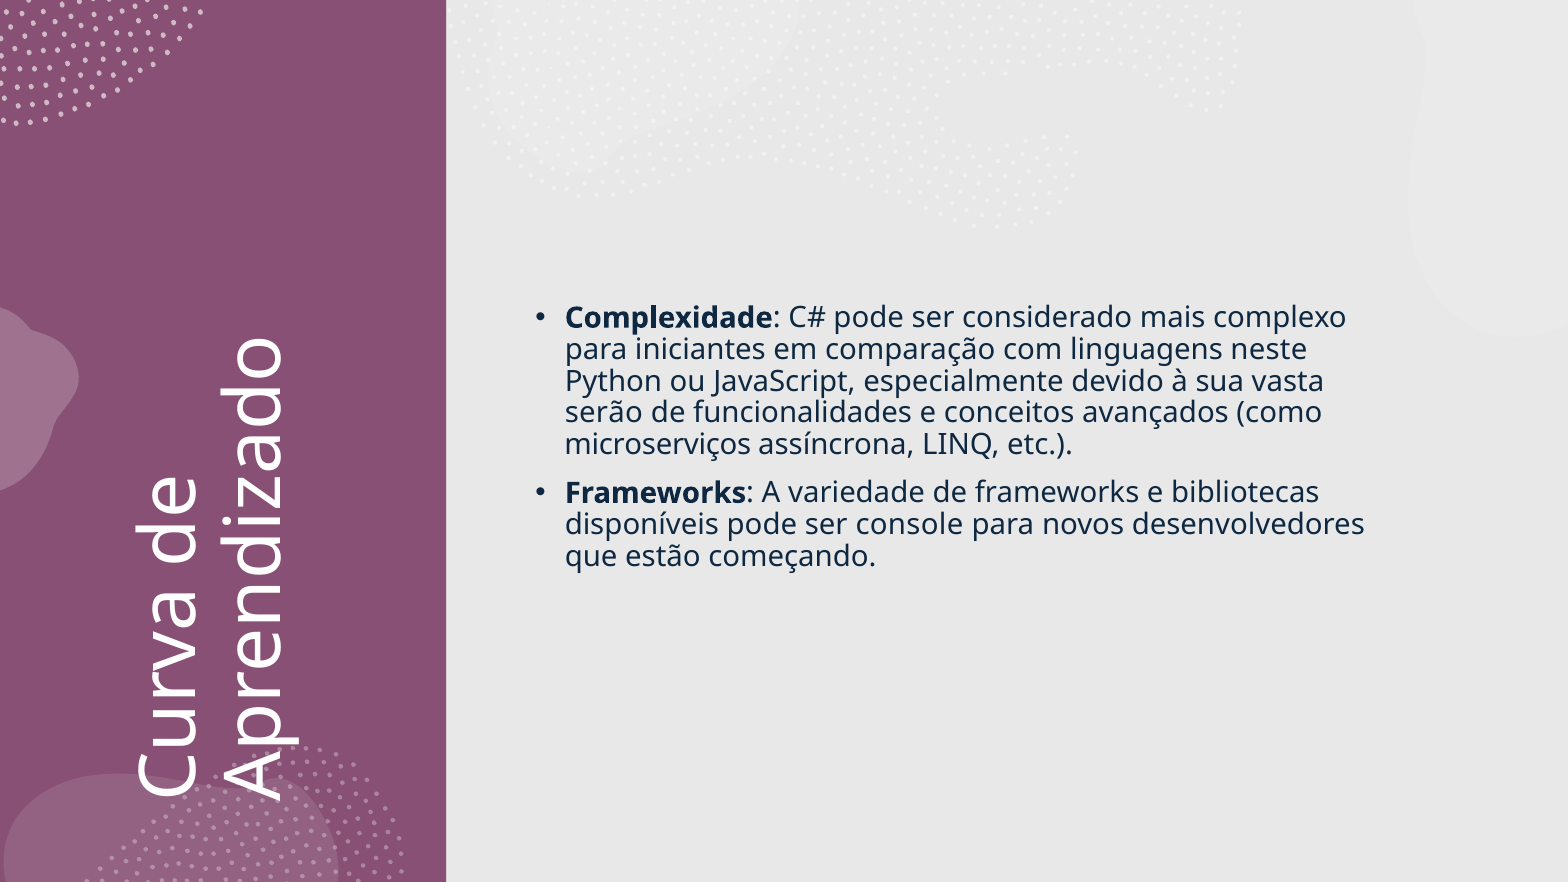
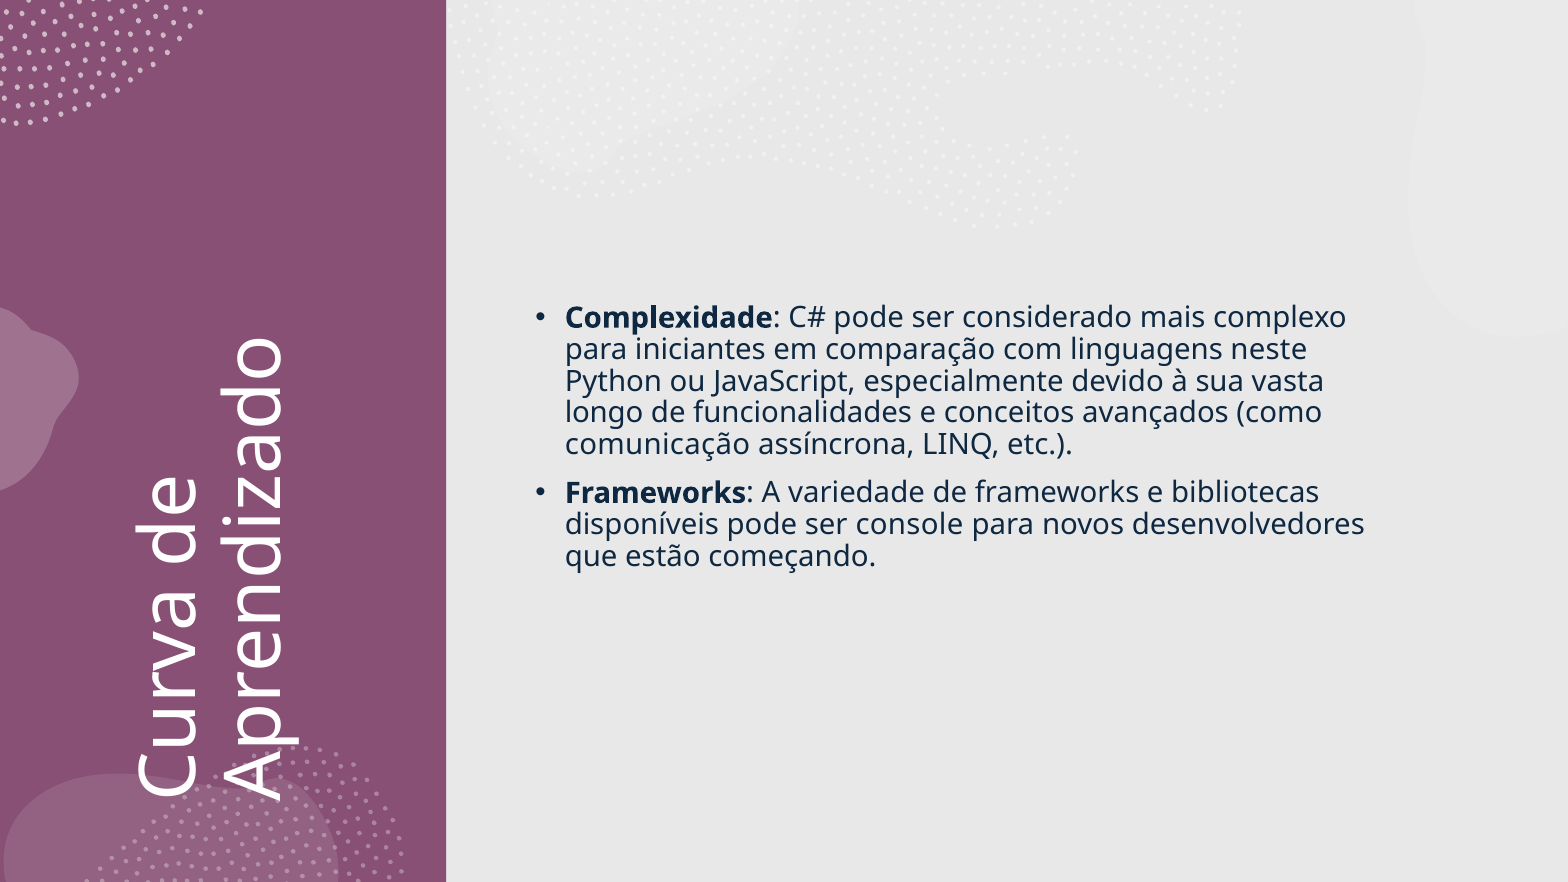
serão: serão -> longo (604, 413)
microserviços: microserviços -> comunicação (657, 445)
